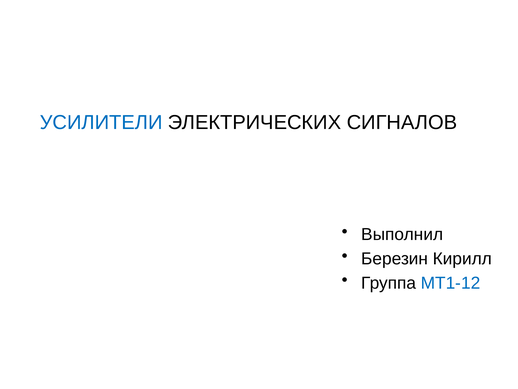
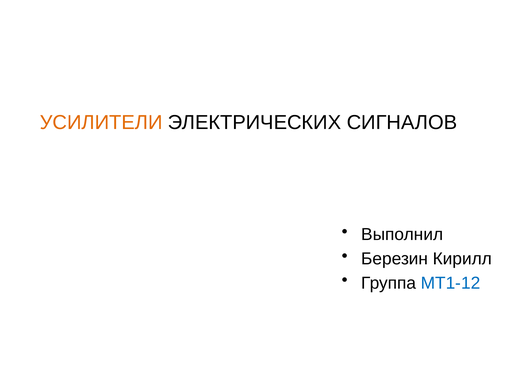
УСИЛИТЕЛИ colour: blue -> orange (101, 122)
